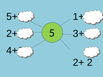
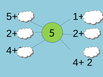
3+: 3+ -> 2+ (78, 34)
2+: 2+ -> 4+ (78, 63)
